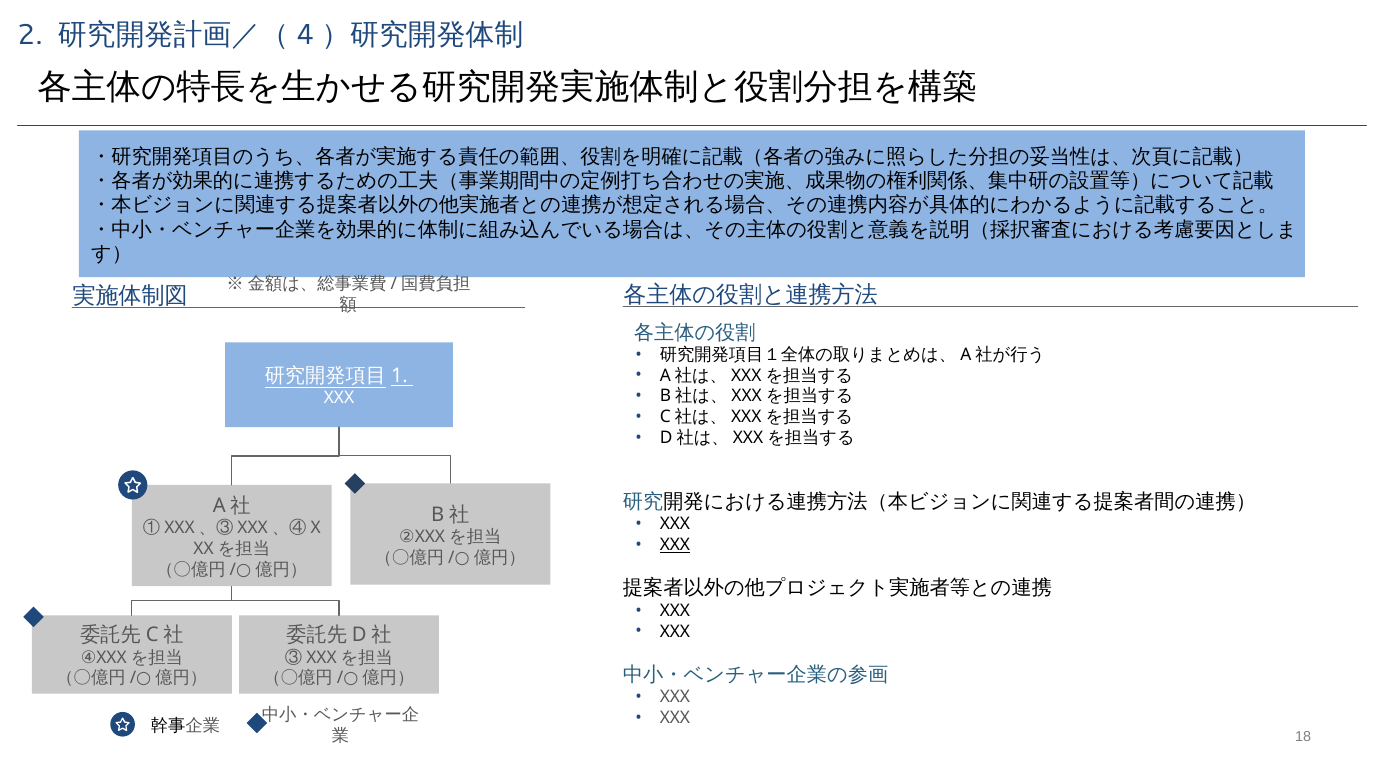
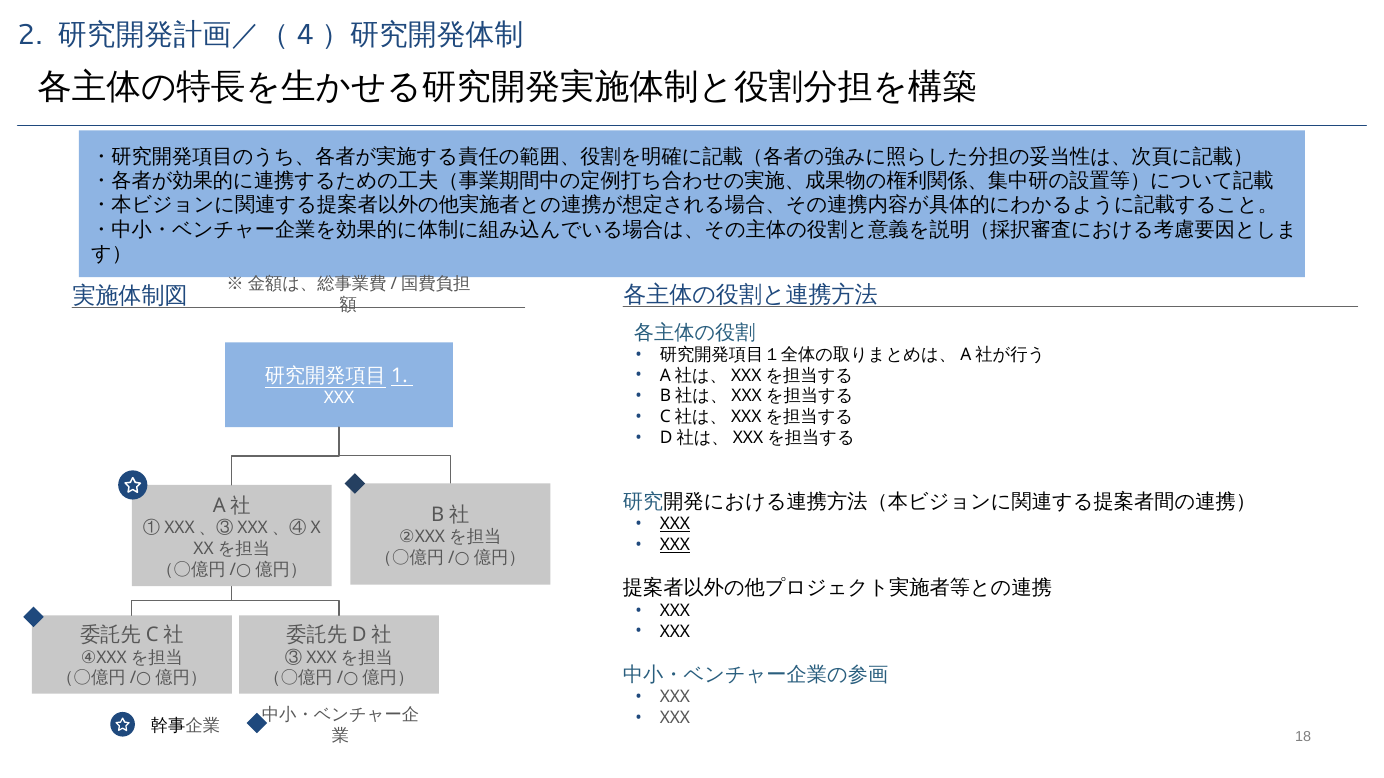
XXX underline: none -> present (675, 524)
